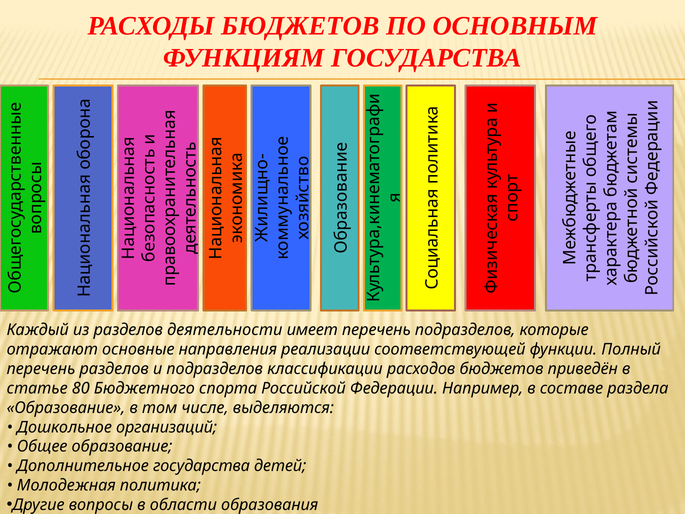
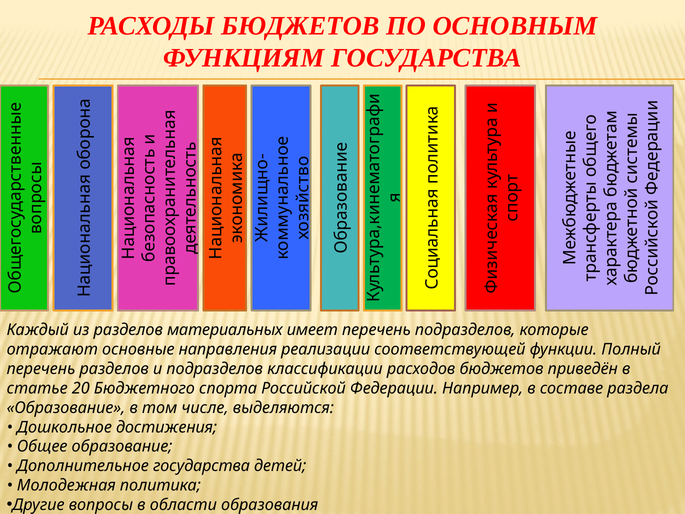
деятельности: деятельности -> материальных (225, 330)
80: 80 -> 20 (81, 388)
организаций: организаций -> достижения (167, 427)
